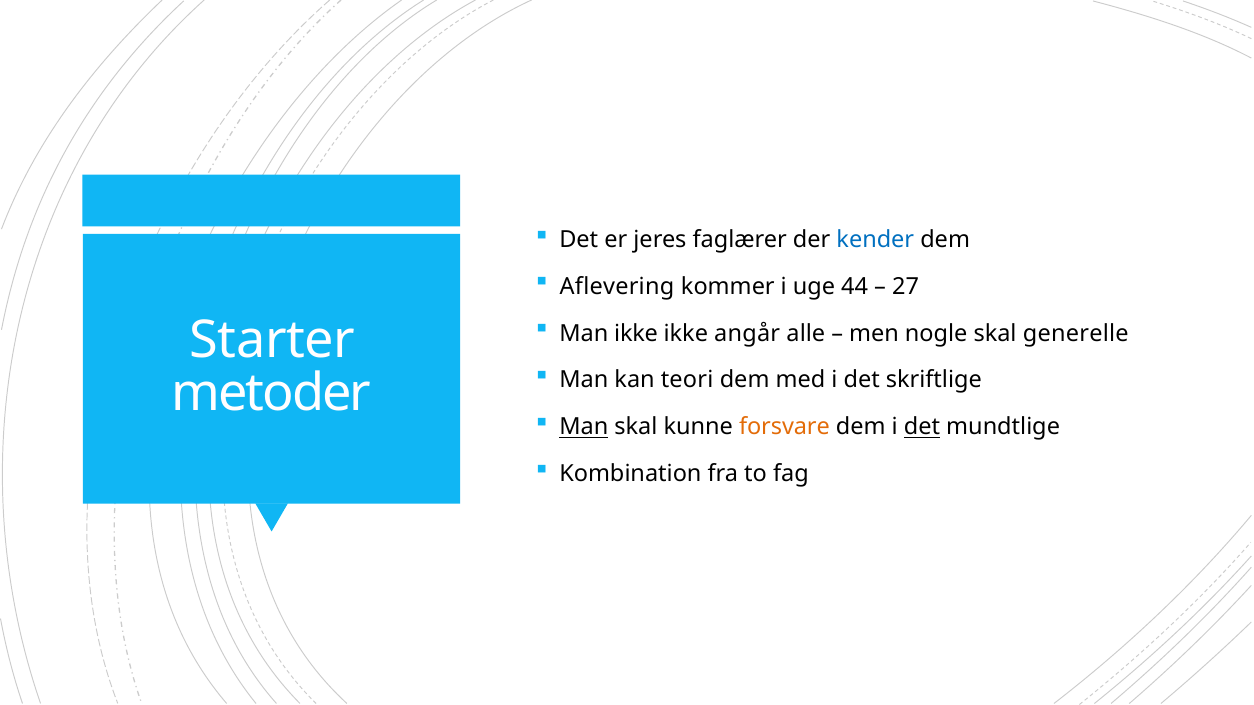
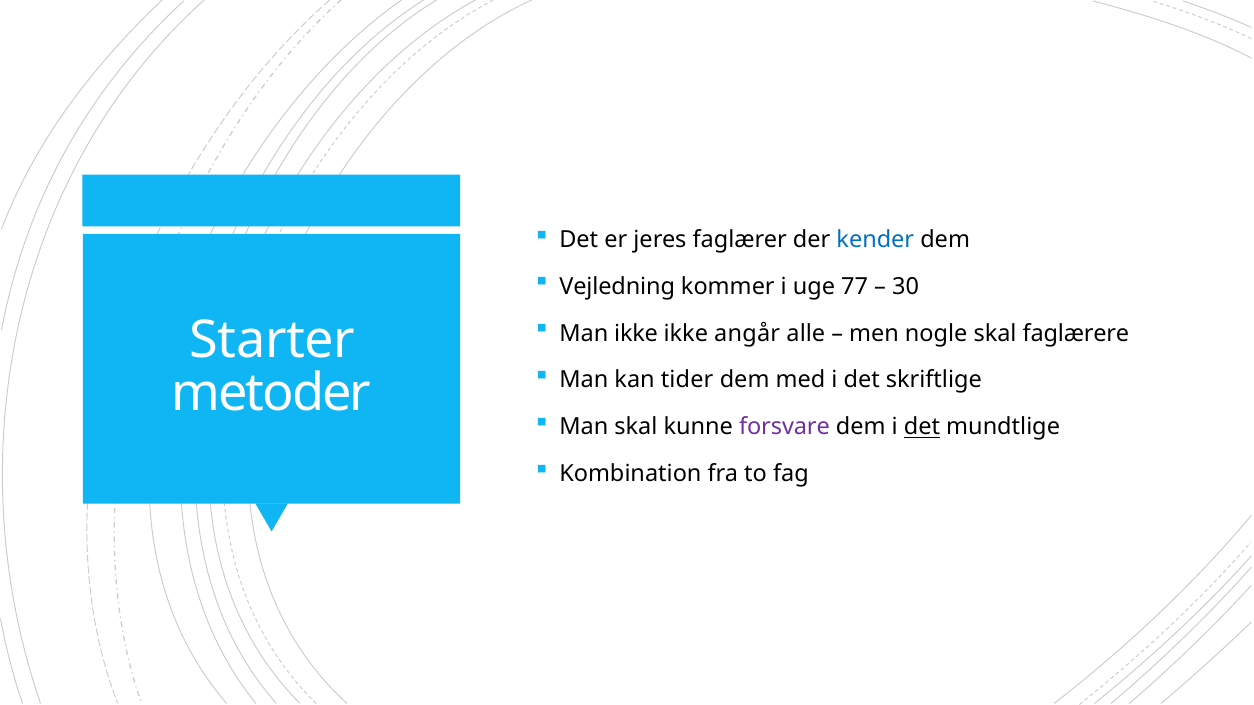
Aflevering: Aflevering -> Vejledning (617, 287)
44: 44 -> 77 (855, 287)
27: 27 -> 30 (906, 287)
generelle: generelle -> faglærere (1076, 334)
teori: teori -> tider (687, 380)
Man underline: present -> none (584, 427)
forsvare colour: orange -> purple (784, 427)
